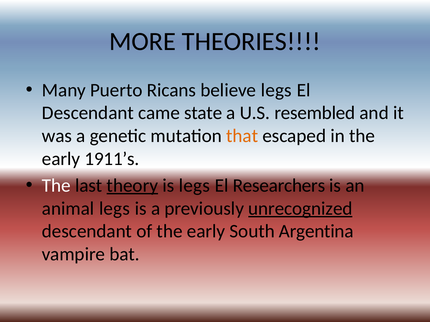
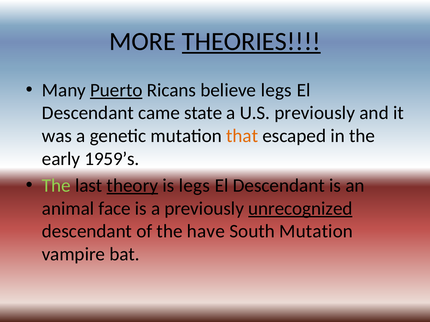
THEORIES underline: none -> present (251, 42)
Puerto underline: none -> present (116, 90)
U.S resembled: resembled -> previously (315, 113)
1911’s: 1911’s -> 1959’s (112, 159)
The colour: white -> light green (56, 186)
Researchers: Researchers -> Descendant (279, 186)
animal legs: legs -> face (115, 209)
of the early: early -> have (206, 232)
South Argentina: Argentina -> Mutation (316, 232)
